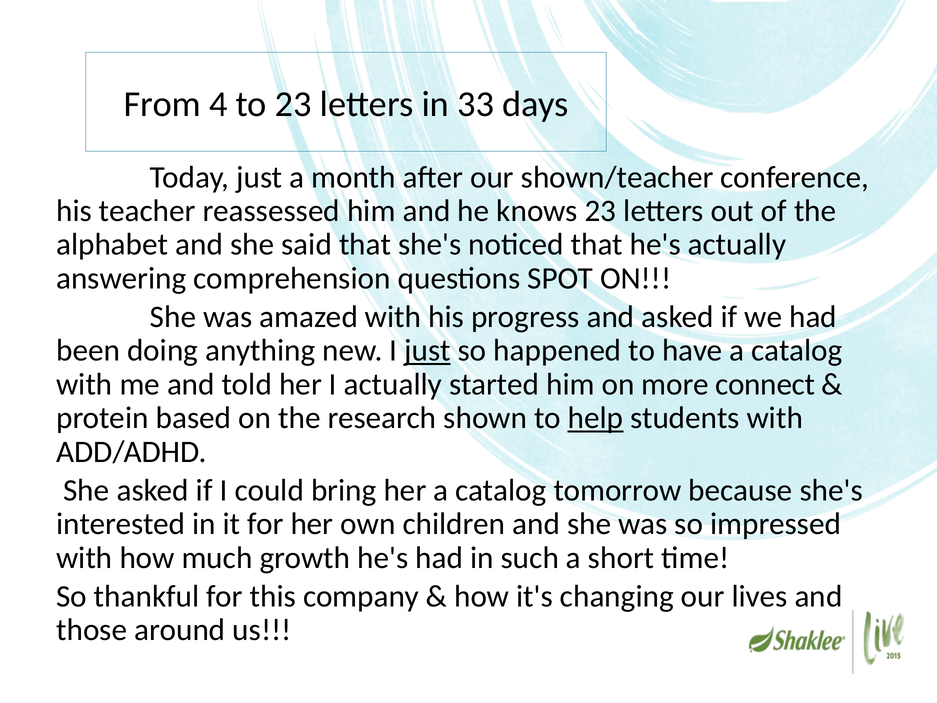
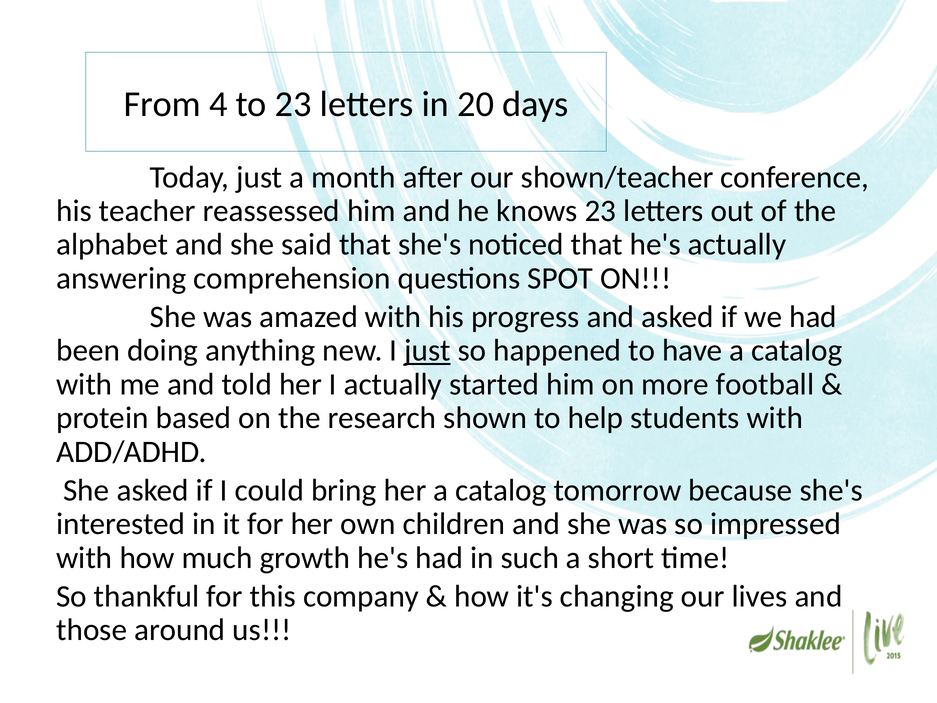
33: 33 -> 20 (476, 104)
connect: connect -> football (765, 384)
help underline: present -> none (595, 418)
